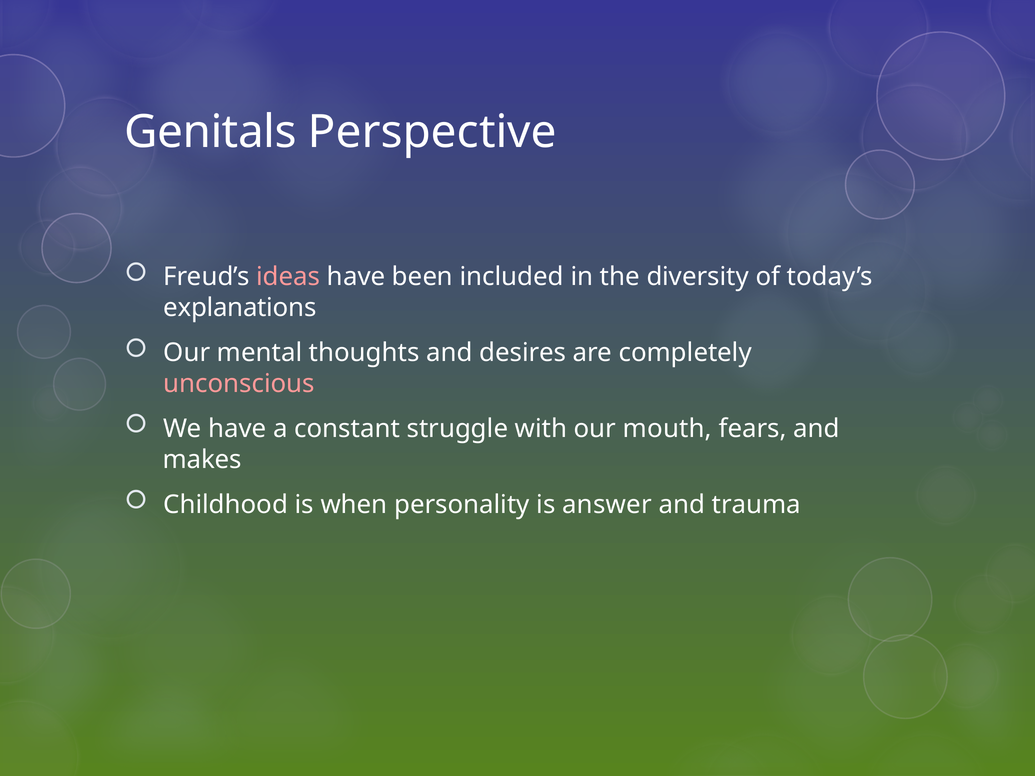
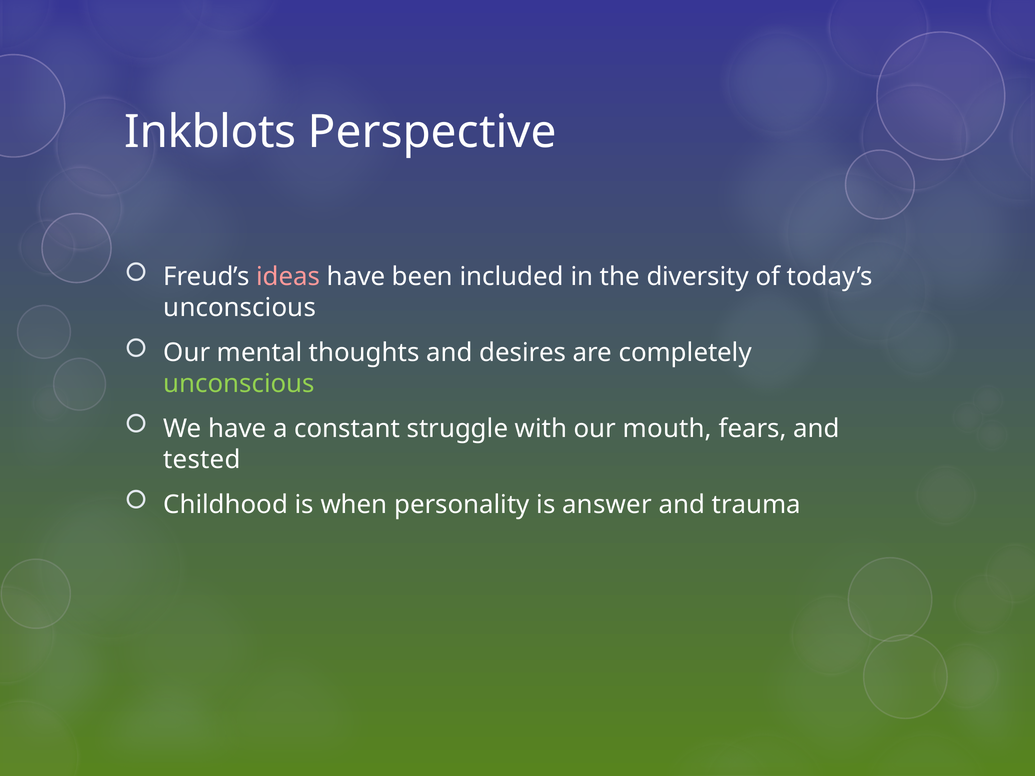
Genitals: Genitals -> Inkblots (210, 132)
explanations: explanations -> unconscious (240, 308)
unconscious colour: pink -> light green (239, 384)
makes: makes -> tested (202, 460)
